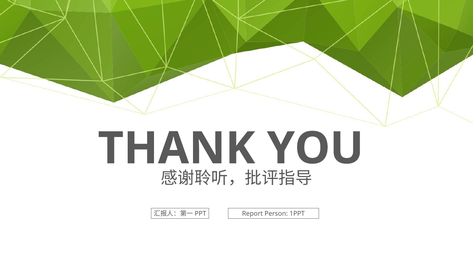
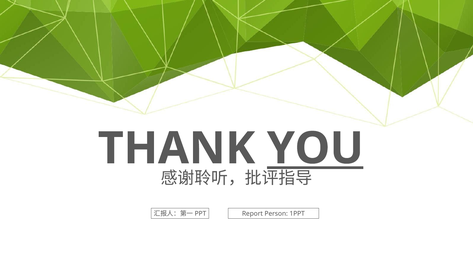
YOU underline: none -> present (315, 149)
